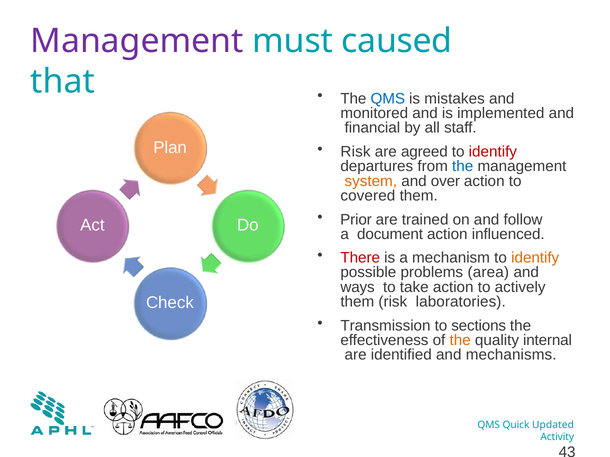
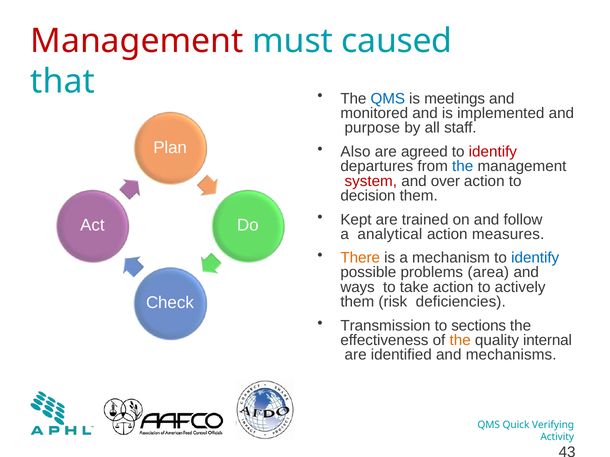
Management colour: purple -> red (137, 41)
mistakes: mistakes -> meetings (455, 99)
financial: financial -> purpose (372, 128)
Risk: Risk -> Also (356, 152)
system colour: orange -> red (371, 181)
covered: covered -> decision (368, 196)
Prior: Prior -> Kept (356, 220)
document: document -> analytical (390, 235)
influenced: influenced -> measures (508, 235)
There colour: red -> orange (360, 258)
identify colour: orange -> blue (535, 258)
laboratories: laboratories -> deficiencies (461, 302)
Updated: Updated -> Verifying (553, 425)
